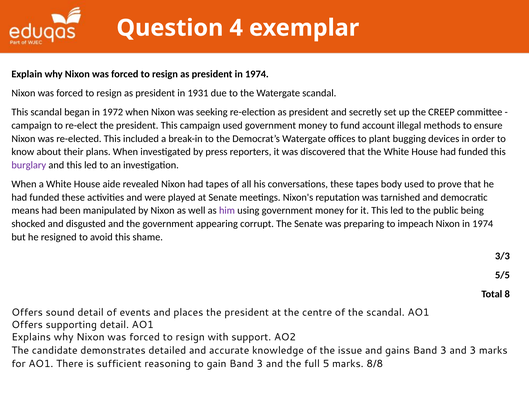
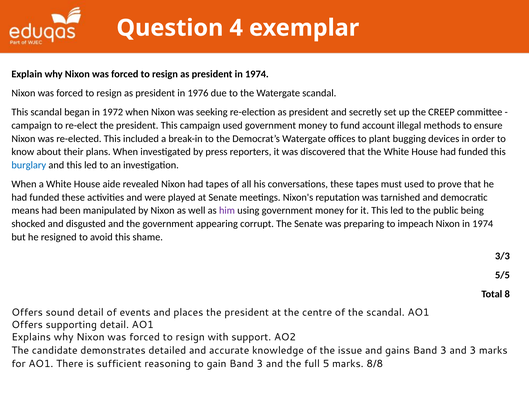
1931: 1931 -> 1976 (198, 93)
burglary colour: purple -> blue (29, 165)
body: body -> must (391, 184)
